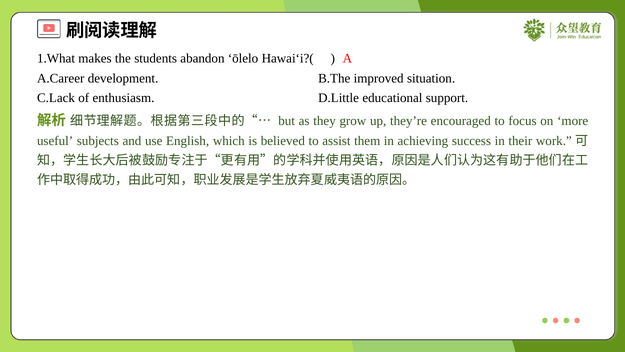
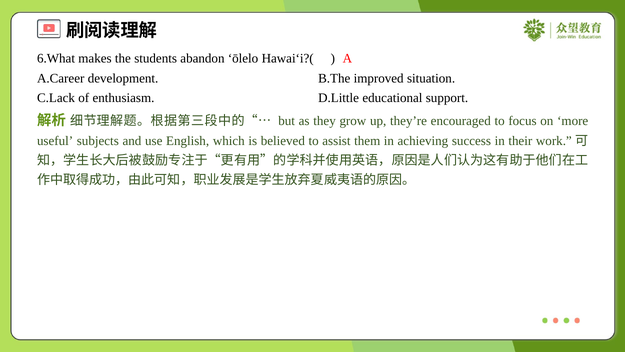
1.What: 1.What -> 6.What (56, 59)
